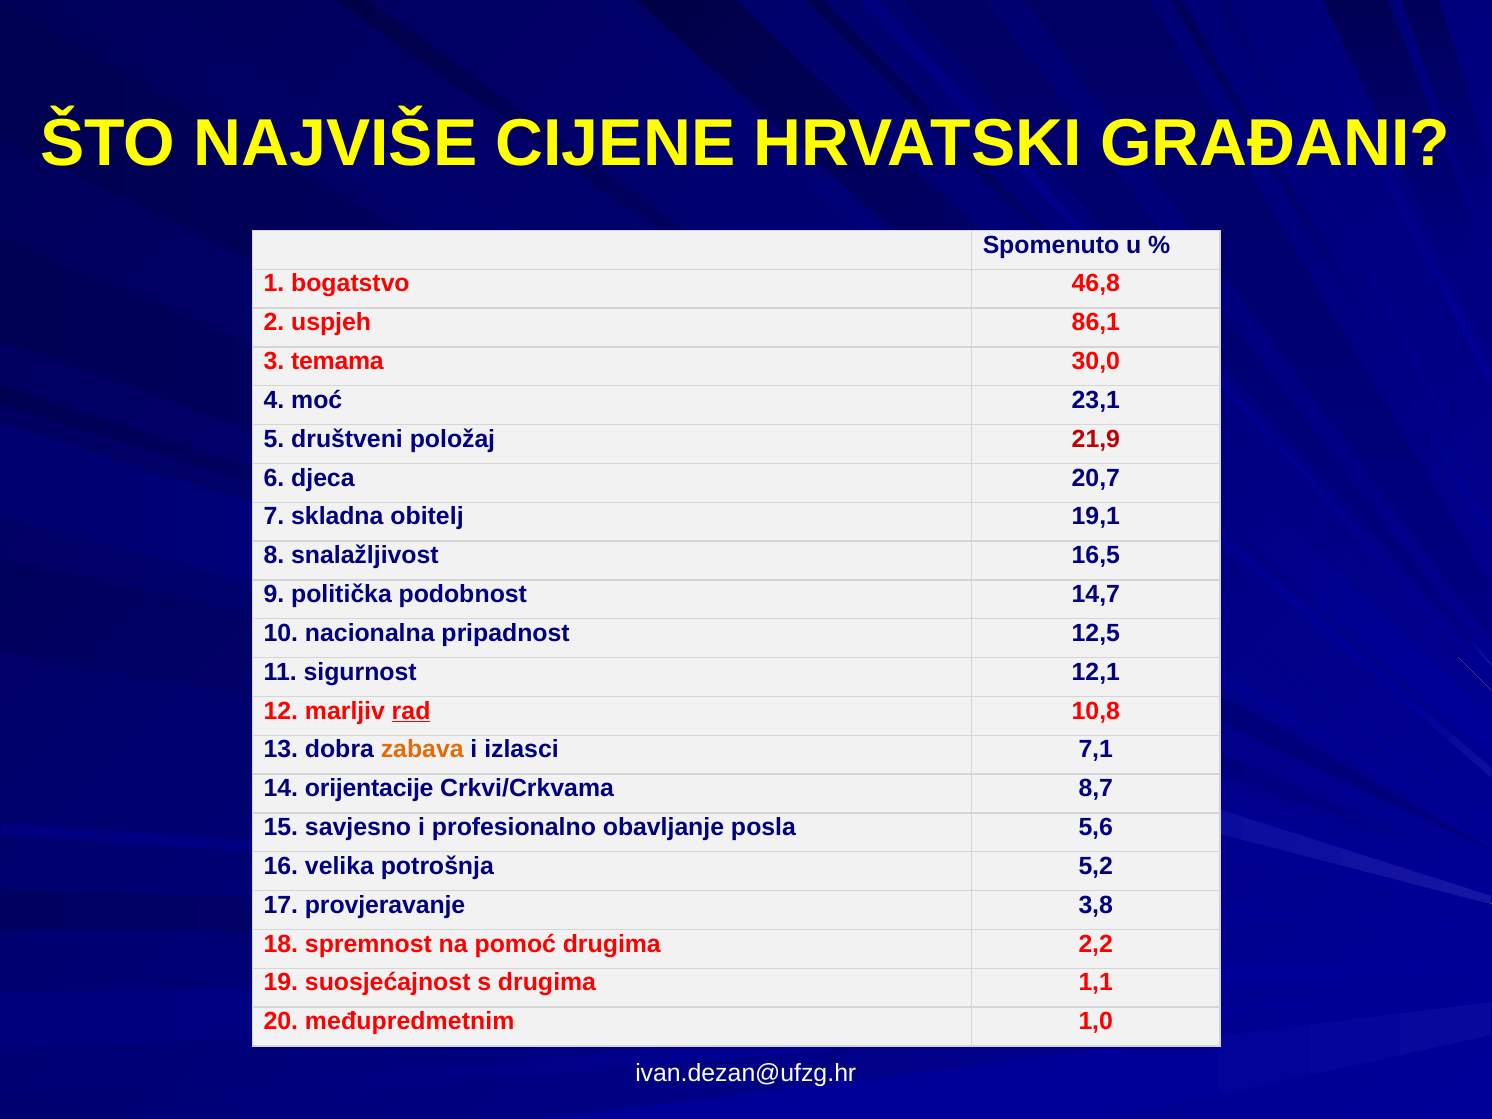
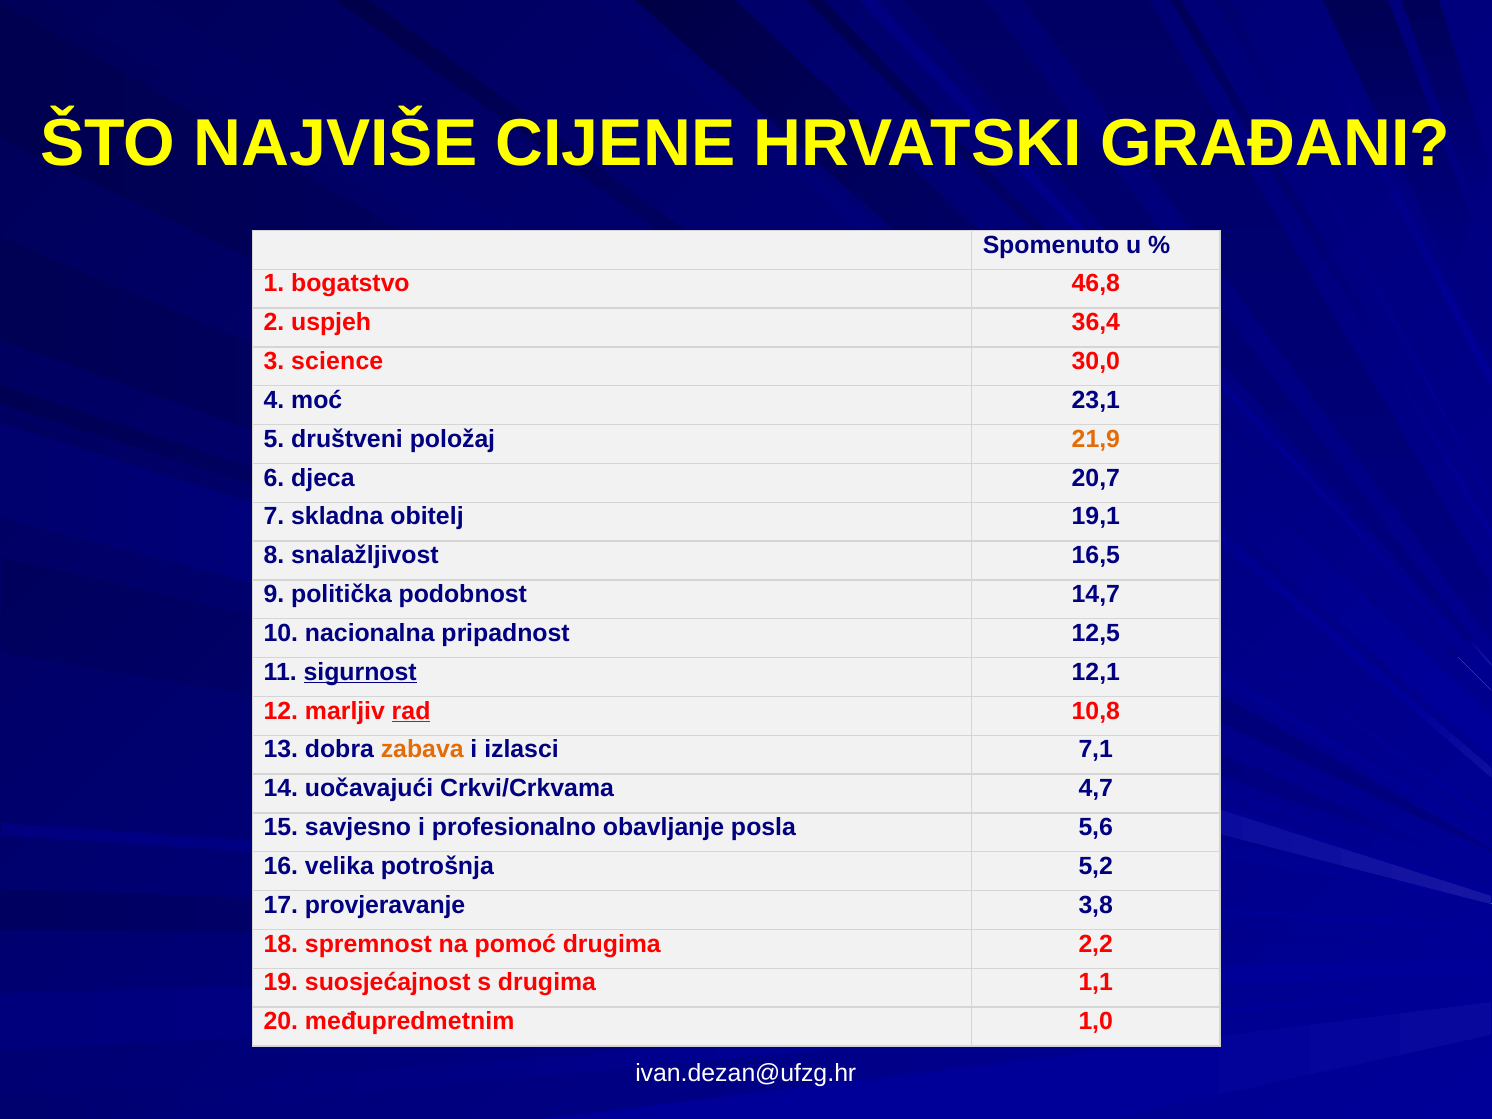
86,1: 86,1 -> 36,4 (1096, 323)
temama: temama -> science (337, 361)
21,9 colour: red -> orange (1096, 439)
sigurnost underline: none -> present (360, 672)
orijentacije: orijentacije -> uočavajući (369, 788)
8,7: 8,7 -> 4,7 (1096, 788)
